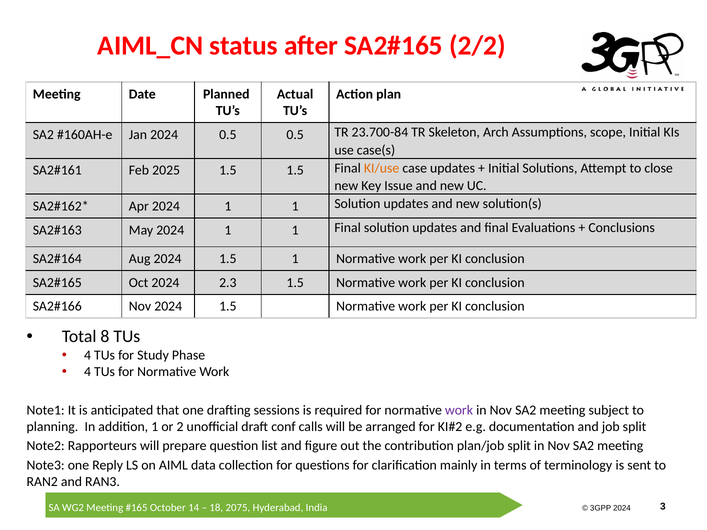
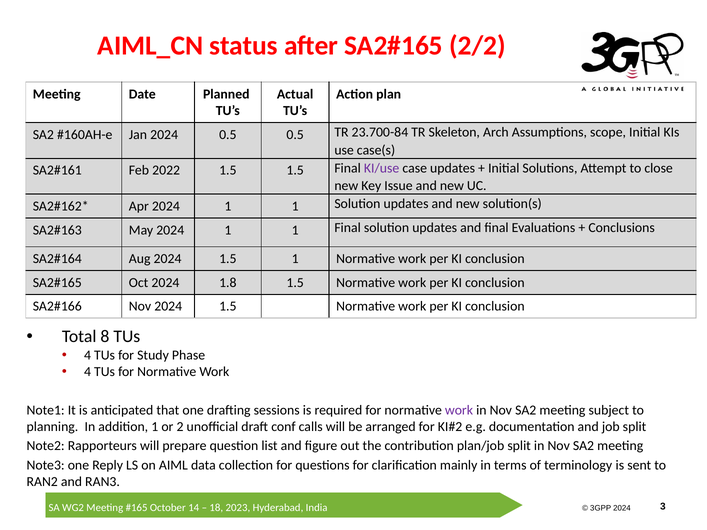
2025: 2025 -> 2022 (166, 171)
KI/use colour: orange -> purple (382, 168)
2.3: 2.3 -> 1.8 (228, 283)
2075: 2075 -> 2023 (238, 508)
